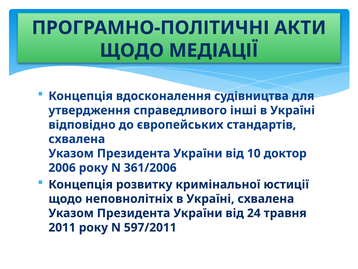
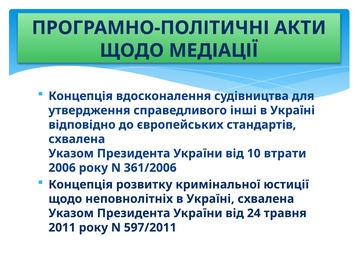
доктор: доктор -> втрати (285, 153)
